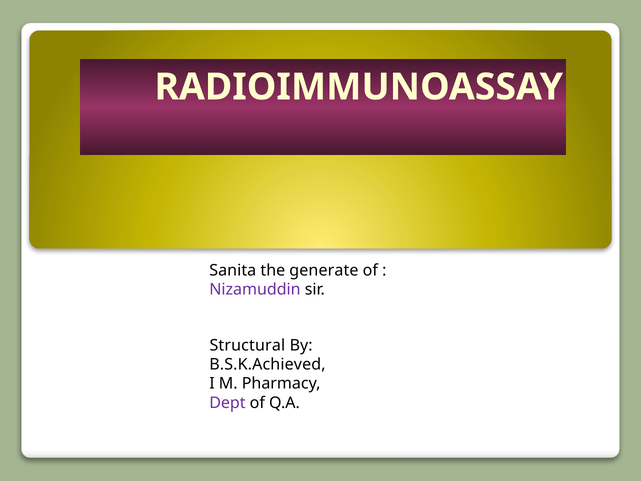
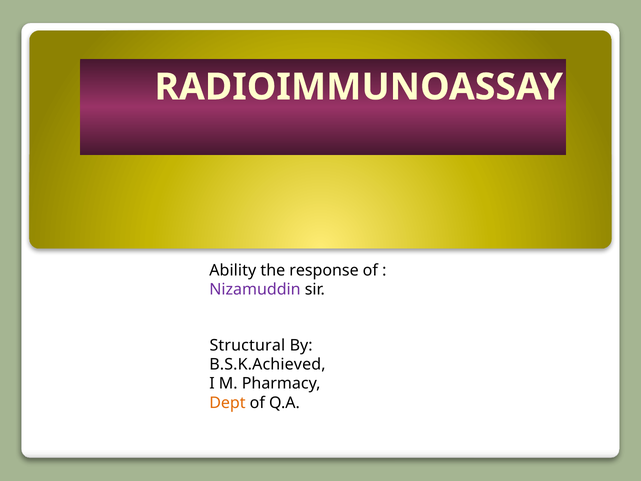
Sanita: Sanita -> Ability (233, 270)
generate: generate -> response (324, 270)
Dept colour: purple -> orange (227, 403)
